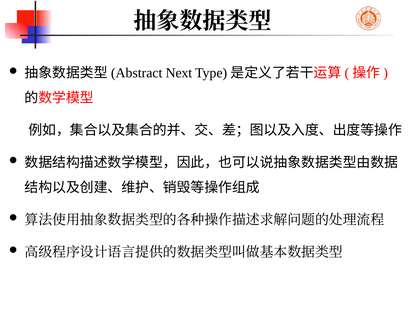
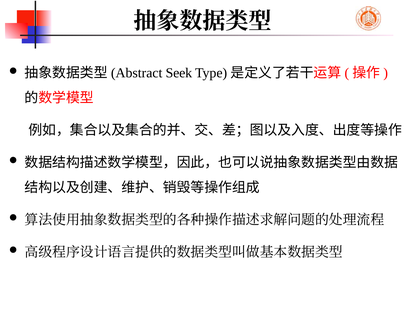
Next: Next -> Seek (179, 73)
